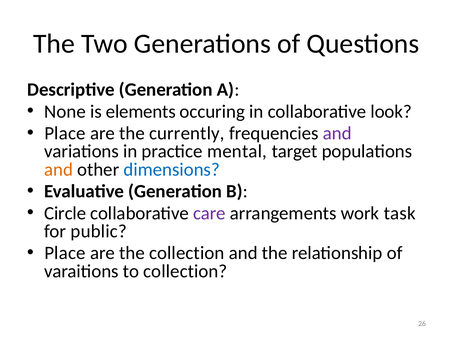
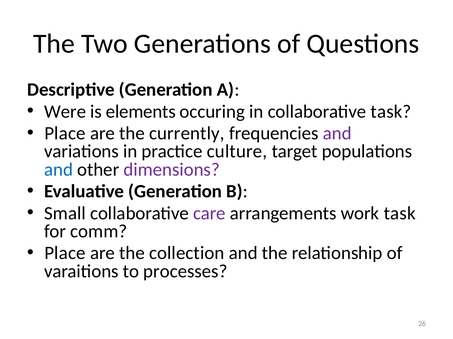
None: None -> Were (65, 112)
collaborative look: look -> task (391, 112)
mental: mental -> culture (237, 152)
and colour: orange -> blue (59, 170)
dimensions colour: blue -> purple (172, 170)
Circle: Circle -> Small (65, 214)
public: public -> comm (99, 232)
to collection: collection -> processes (185, 272)
